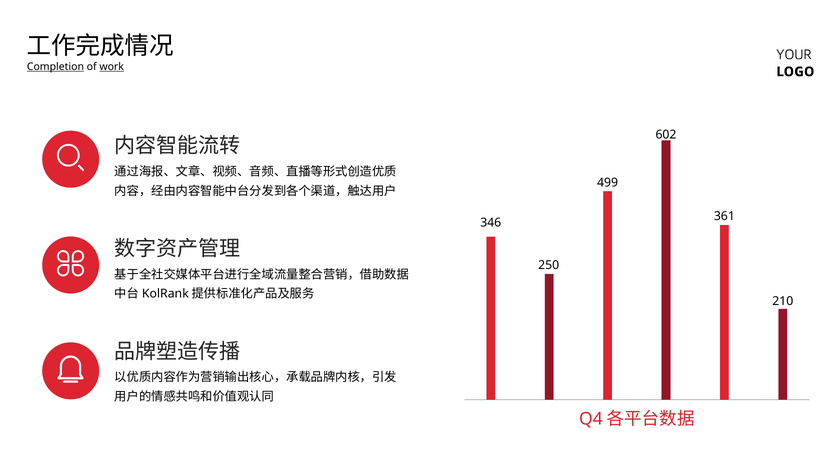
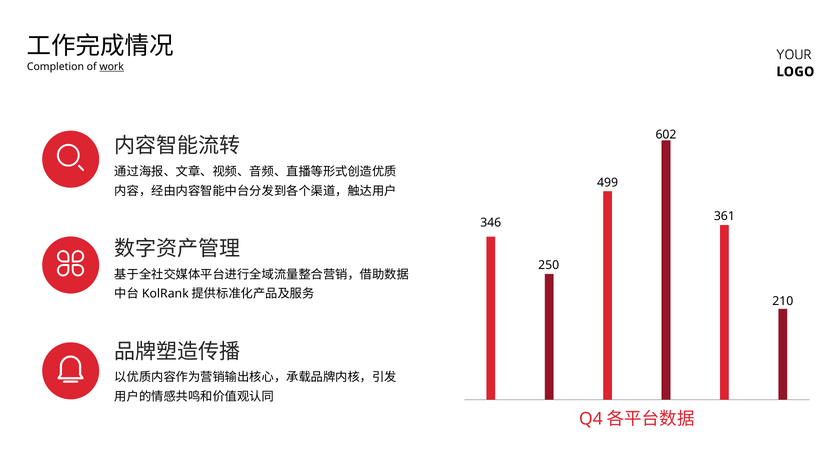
Completion underline: present -> none (55, 66)
